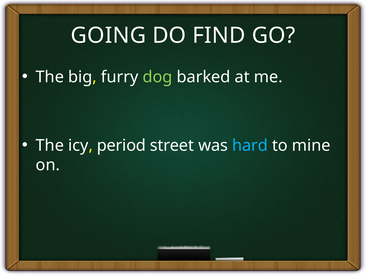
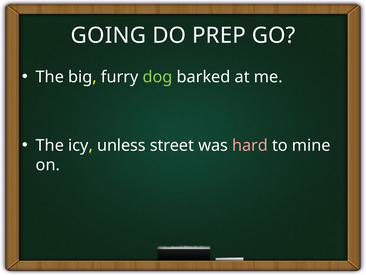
FIND: FIND -> PREP (219, 35)
period: period -> unless (121, 145)
hard colour: light blue -> pink (250, 145)
